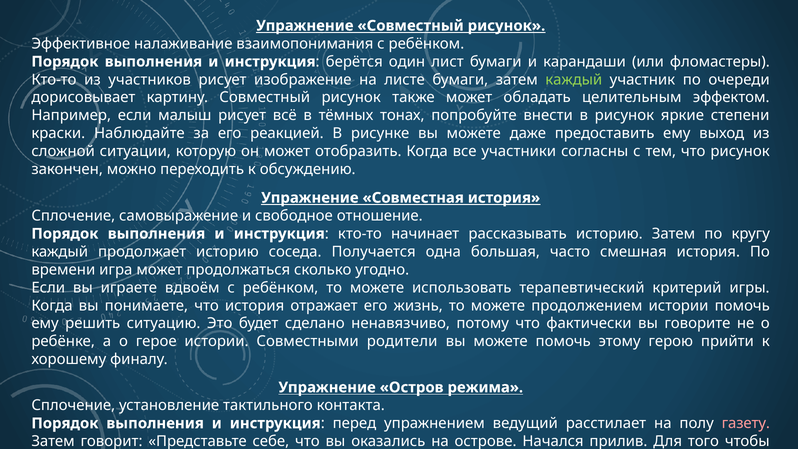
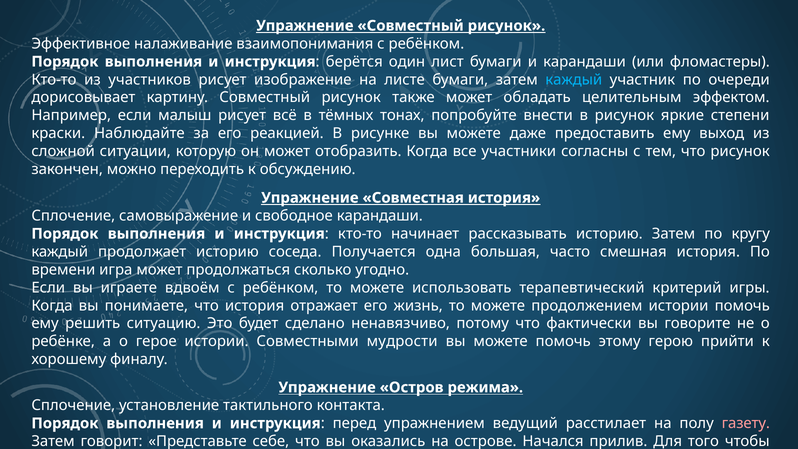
каждый colour: light green -> light blue (574, 80)
свободное отношение: отношение -> карандаши (380, 216)
родители: родители -> мудрости (402, 341)
